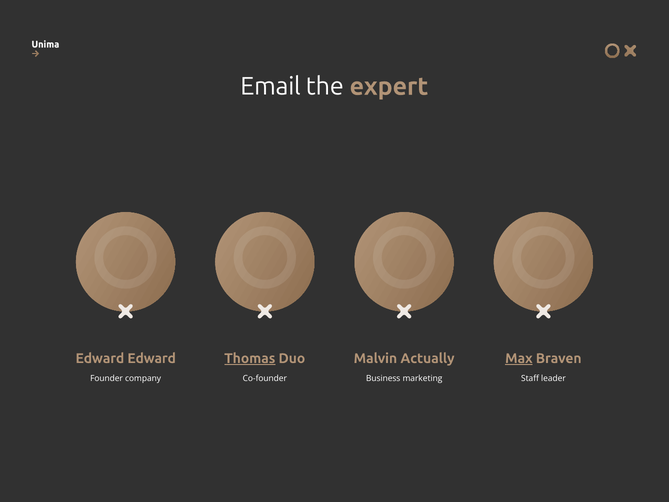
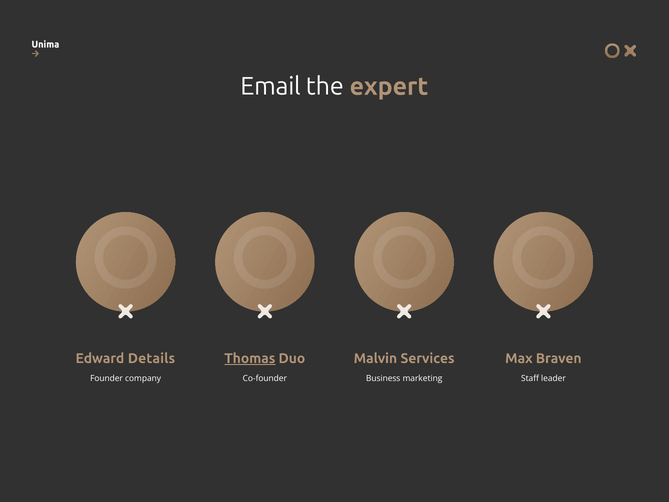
Edward Edward: Edward -> Details (151, 358)
Actually: Actually -> Services (427, 358)
Max underline: present -> none (519, 358)
